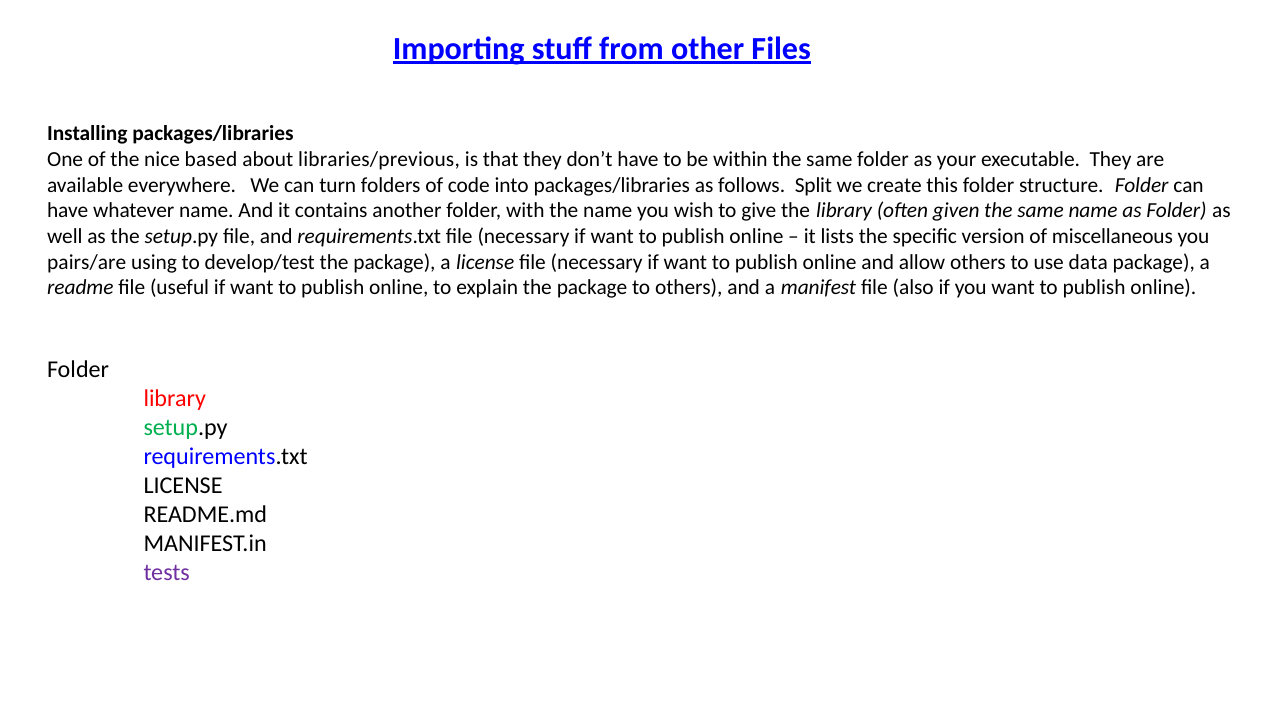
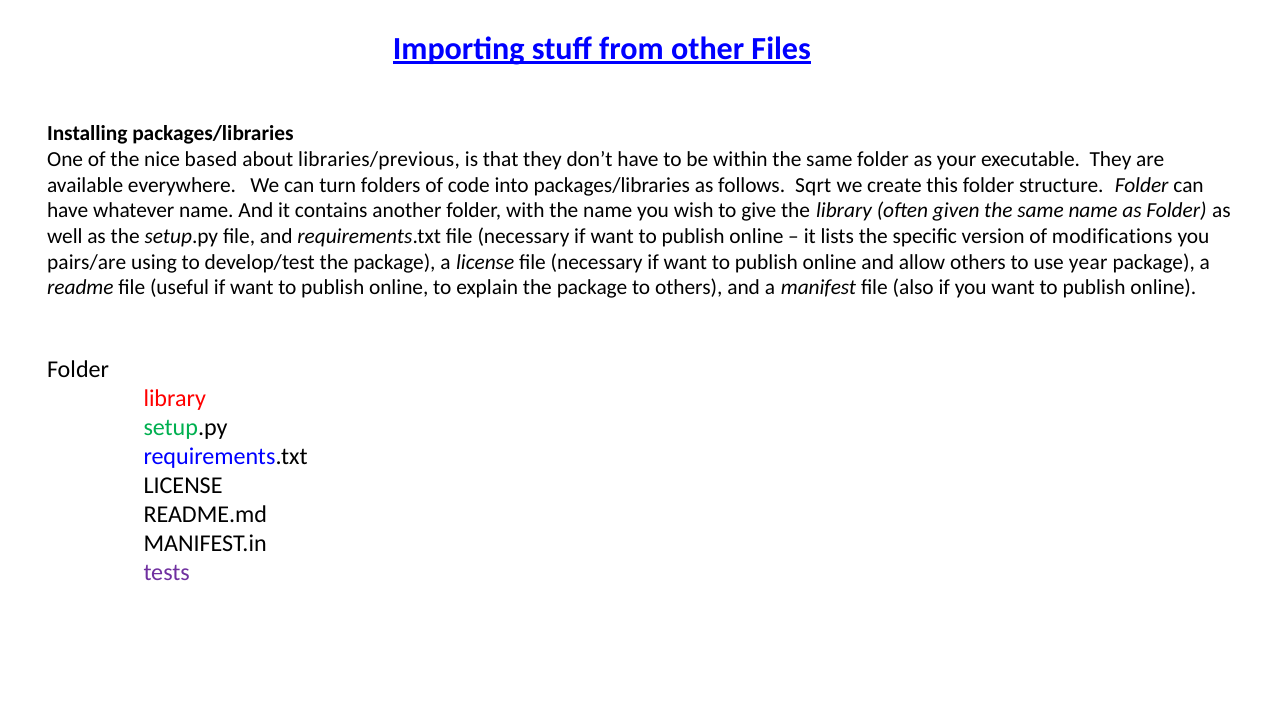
Split: Split -> Sqrt (813, 185)
miscellaneous: miscellaneous -> modifications (1112, 236)
data: data -> year (1088, 262)
